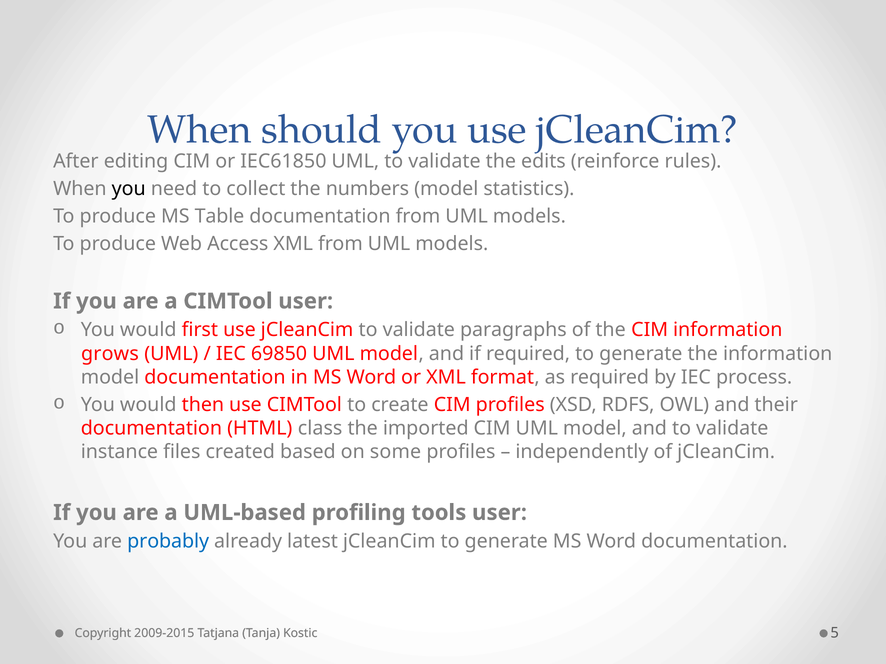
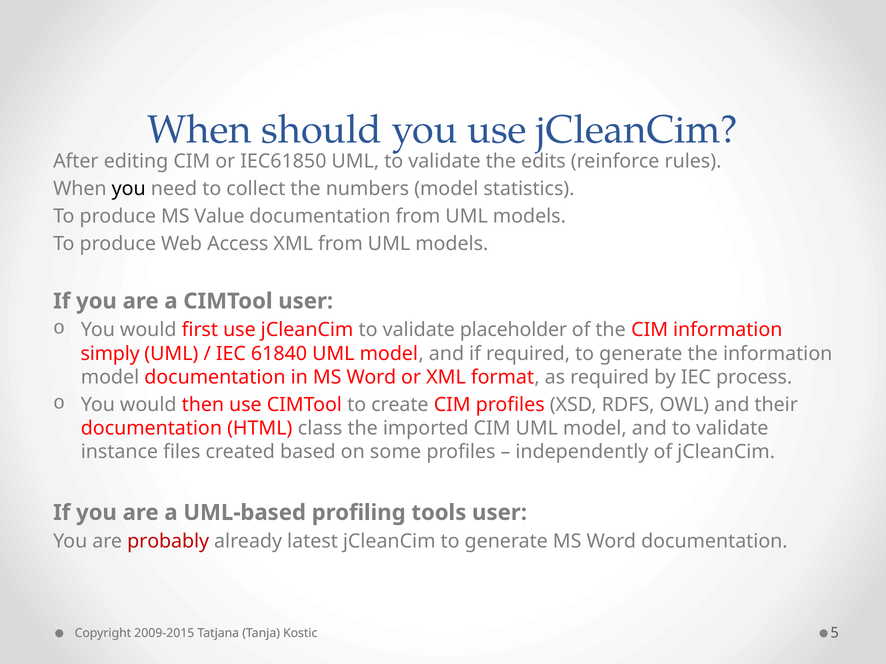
Table: Table -> Value (220, 217)
paragraphs: paragraphs -> placeholder (513, 330)
grows: grows -> simply (110, 354)
69850: 69850 -> 61840 (279, 354)
probably colour: blue -> red (168, 542)
